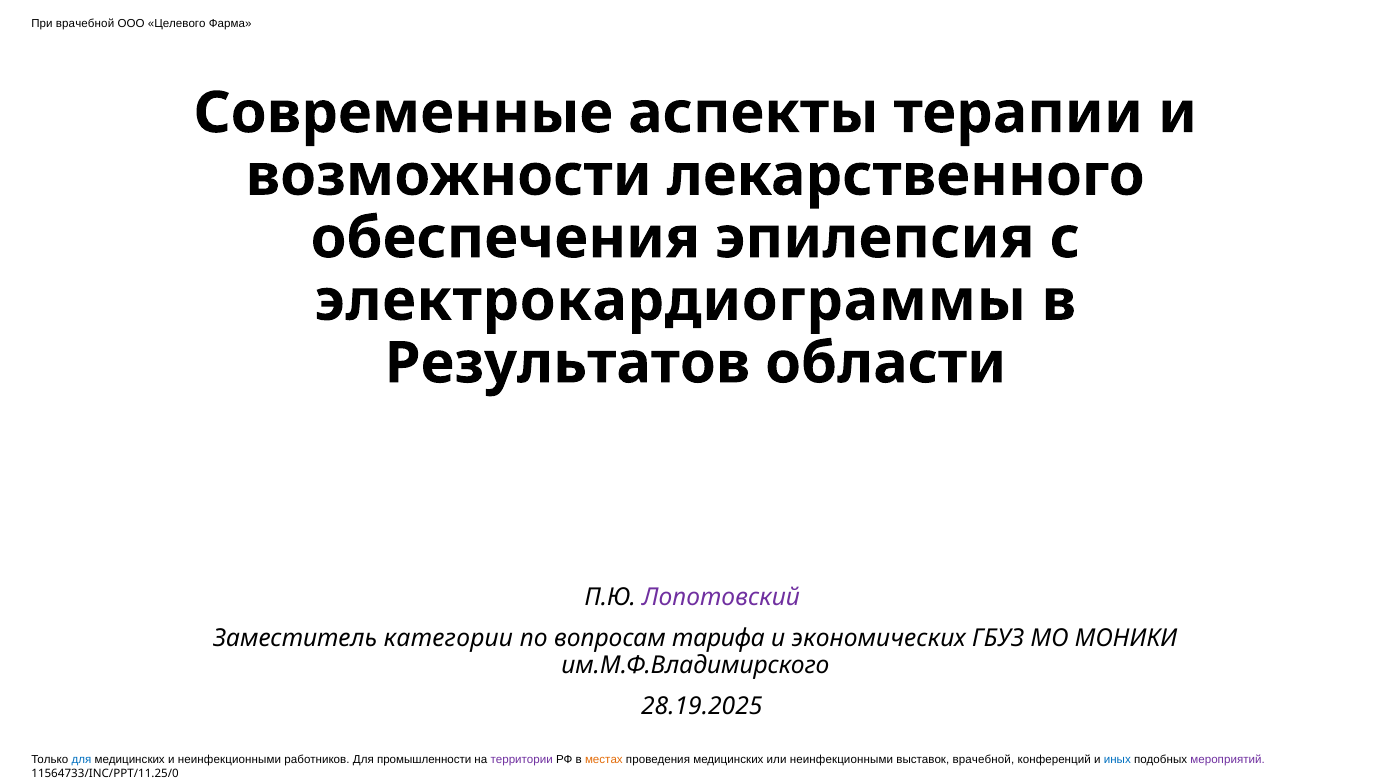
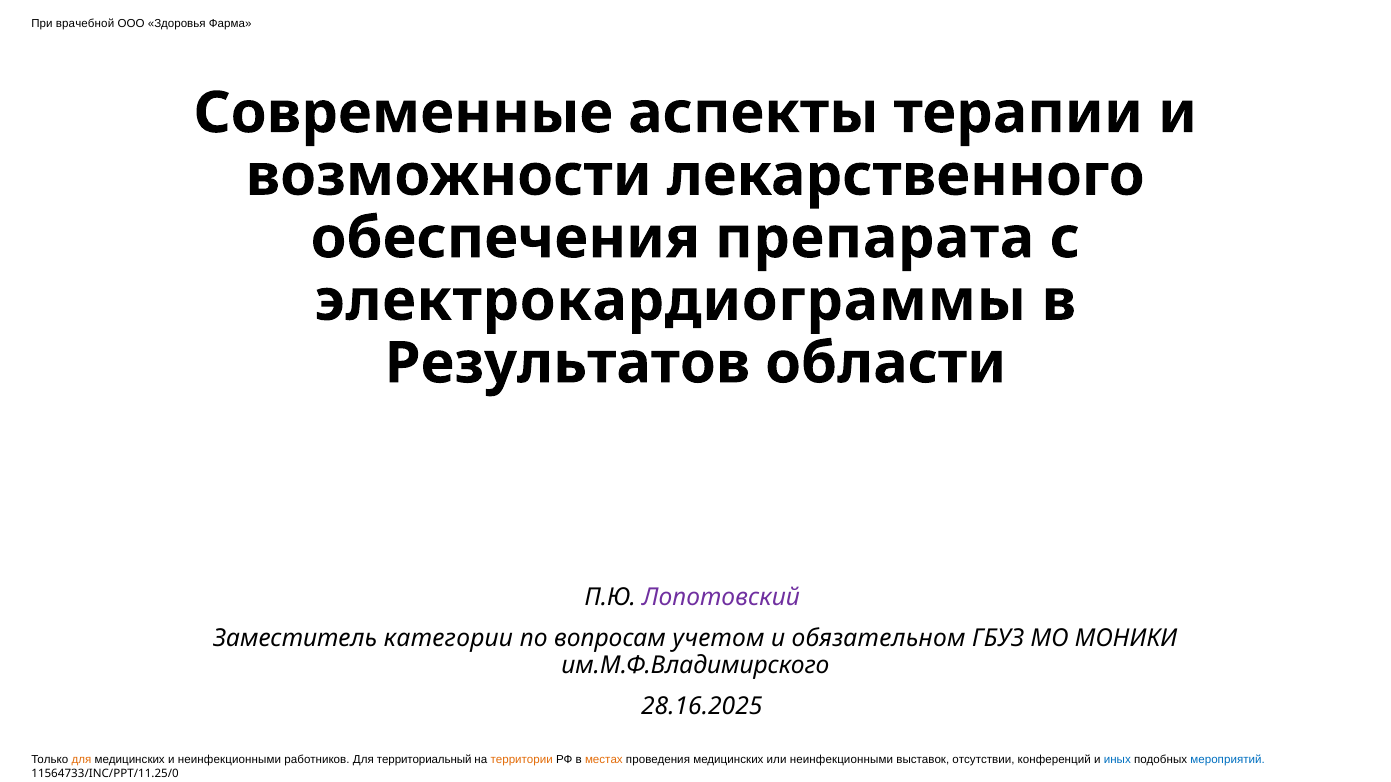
Целевого: Целевого -> Здоровья (177, 24)
эпилепсия: эпилепсия -> препарата (875, 238)
тарифа: тарифа -> учетом (718, 639)
экономических: экономических -> обязательном (878, 639)
28.19.2025: 28.19.2025 -> 28.16.2025 (702, 706)
для colour: blue -> orange (81, 760)
промышленности: промышленности -> территориальный (424, 760)
территории colour: purple -> orange (522, 760)
выставок врачебной: врачебной -> отсутствии (983, 760)
мероприятий colour: purple -> blue (1228, 760)
